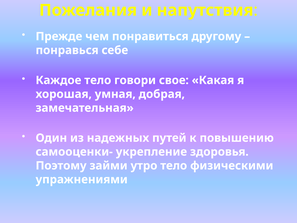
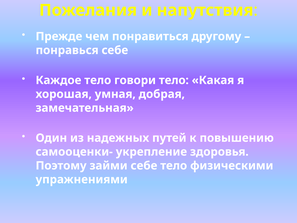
говори свое: свое -> тело (174, 80)
займи утро: утро -> себе (144, 165)
